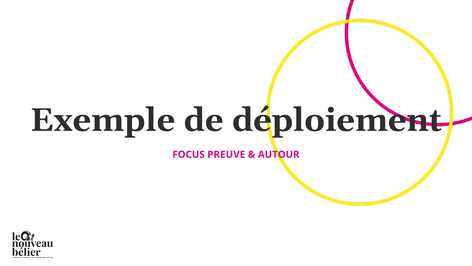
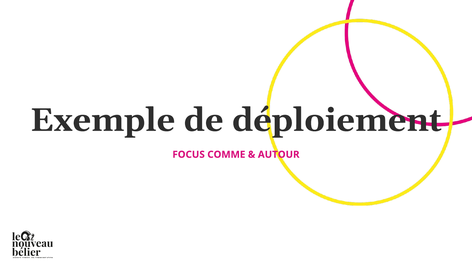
PREUVE: PREUVE -> COMME (226, 154)
